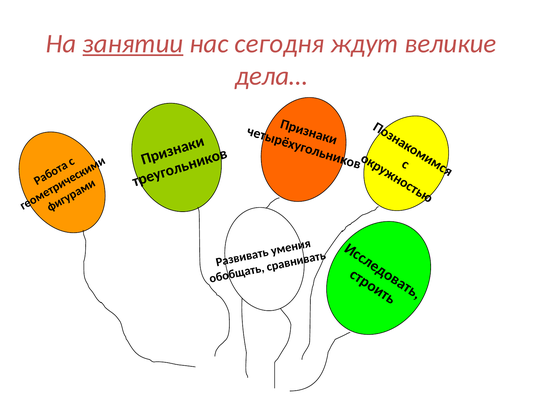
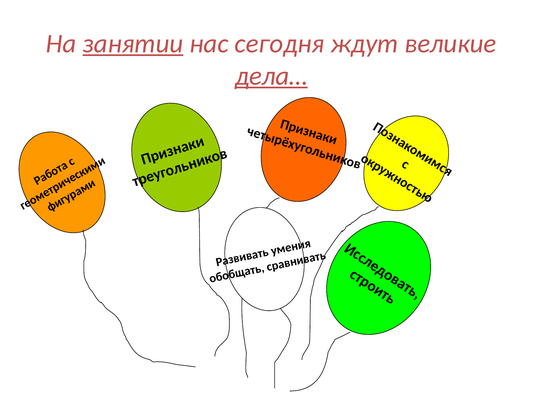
дела… underline: none -> present (271, 76)
